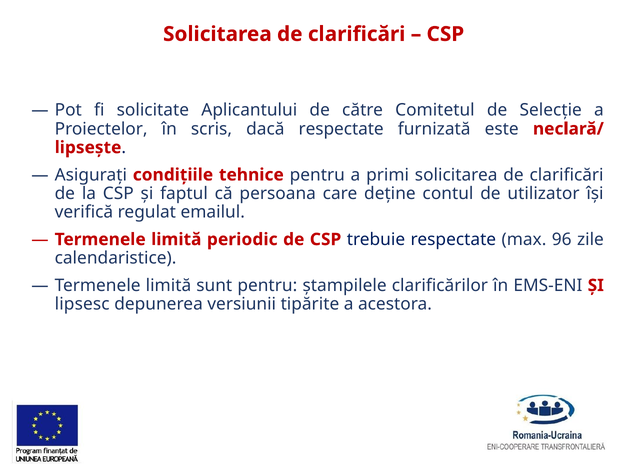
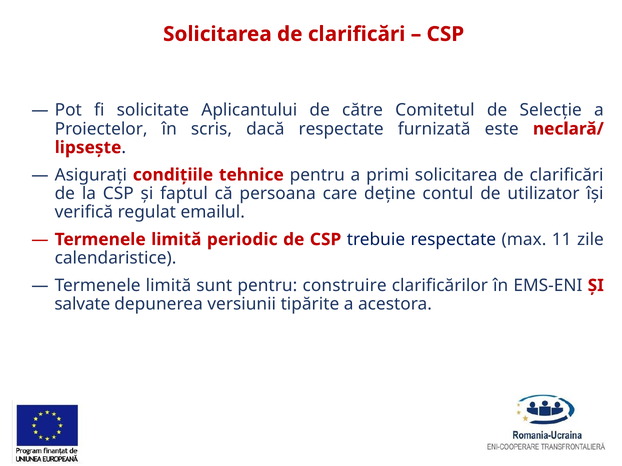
96: 96 -> 11 (562, 240)
ștampilele: ștampilele -> construire (345, 286)
lipsesc: lipsesc -> salvate (82, 304)
